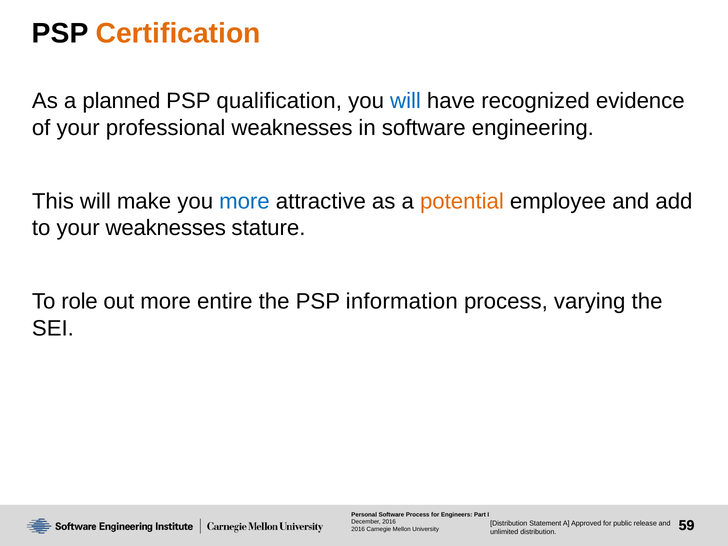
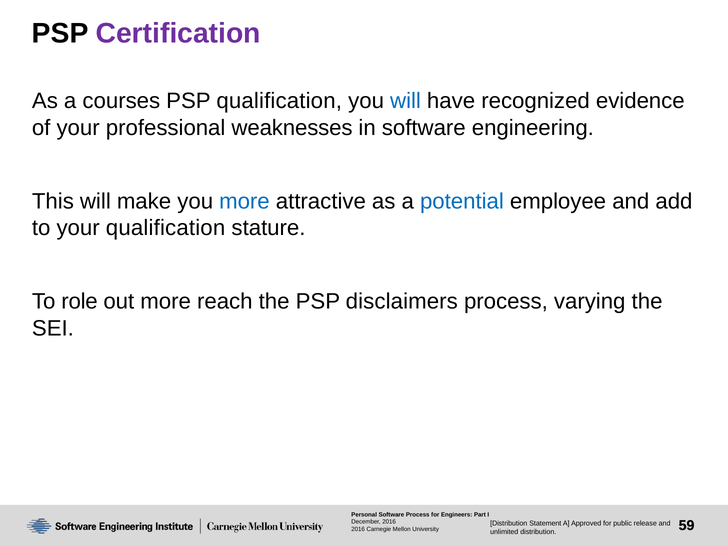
Certification colour: orange -> purple (178, 33)
planned: planned -> courses (121, 101)
potential colour: orange -> blue (462, 201)
your weaknesses: weaknesses -> qualification (166, 228)
entire: entire -> reach (225, 302)
information: information -> disclaimers (402, 302)
